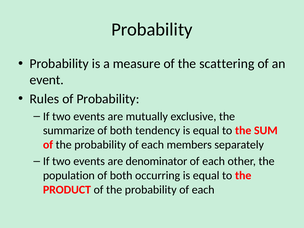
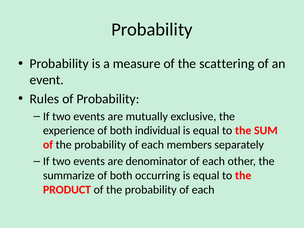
summarize: summarize -> experience (69, 131)
tendency: tendency -> individual (158, 131)
population: population -> summarize (69, 176)
